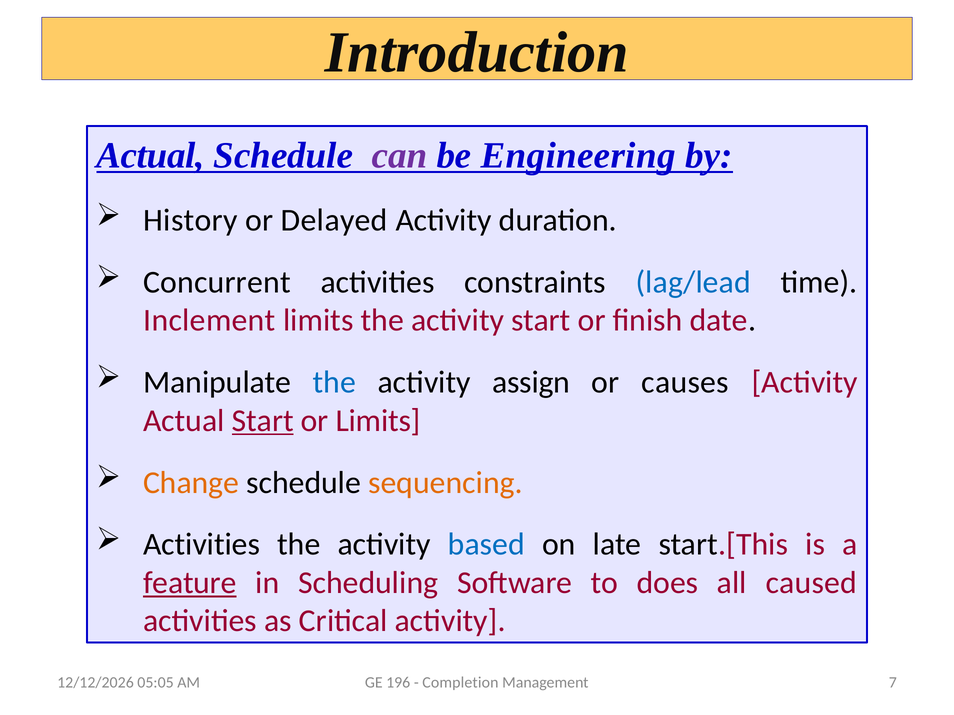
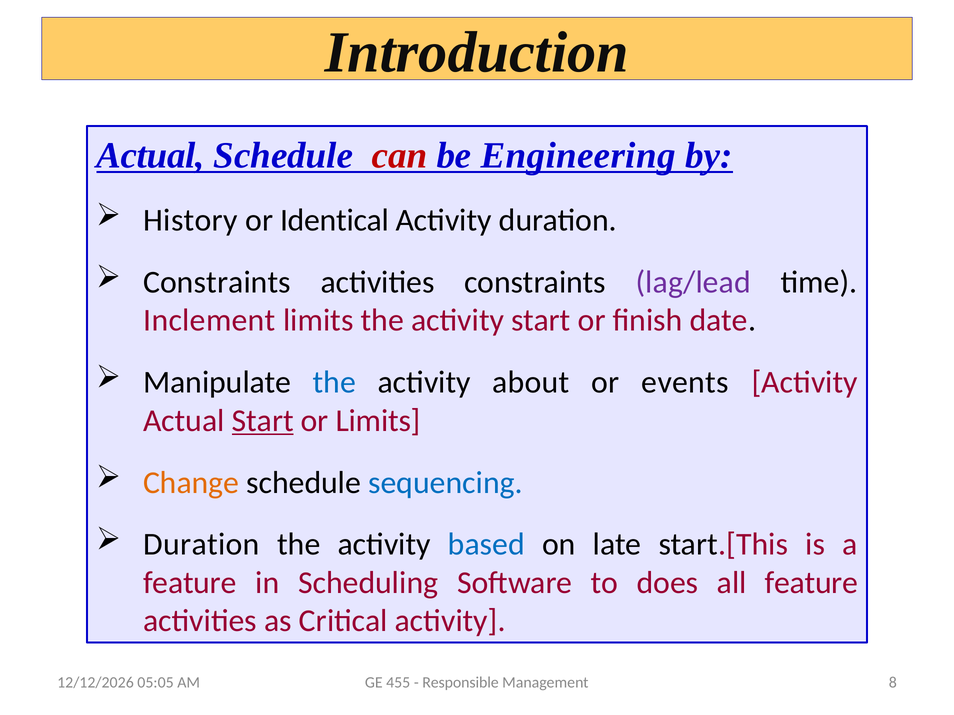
can colour: purple -> red (400, 156)
Delayed: Delayed -> Identical (335, 221)
Concurrent: Concurrent -> Constraints (217, 283)
lag/lead colour: blue -> purple (693, 283)
assign: assign -> about (531, 383)
causes: causes -> events (685, 383)
sequencing colour: orange -> blue (446, 483)
Activities: Activities -> Duration (201, 545)
feature underline: present -> none (190, 583)
all caused: caused -> feature (811, 583)
196: 196 -> 455 (398, 683)
Completion: Completion -> Responsible (461, 683)
7: 7 -> 8 (893, 683)
